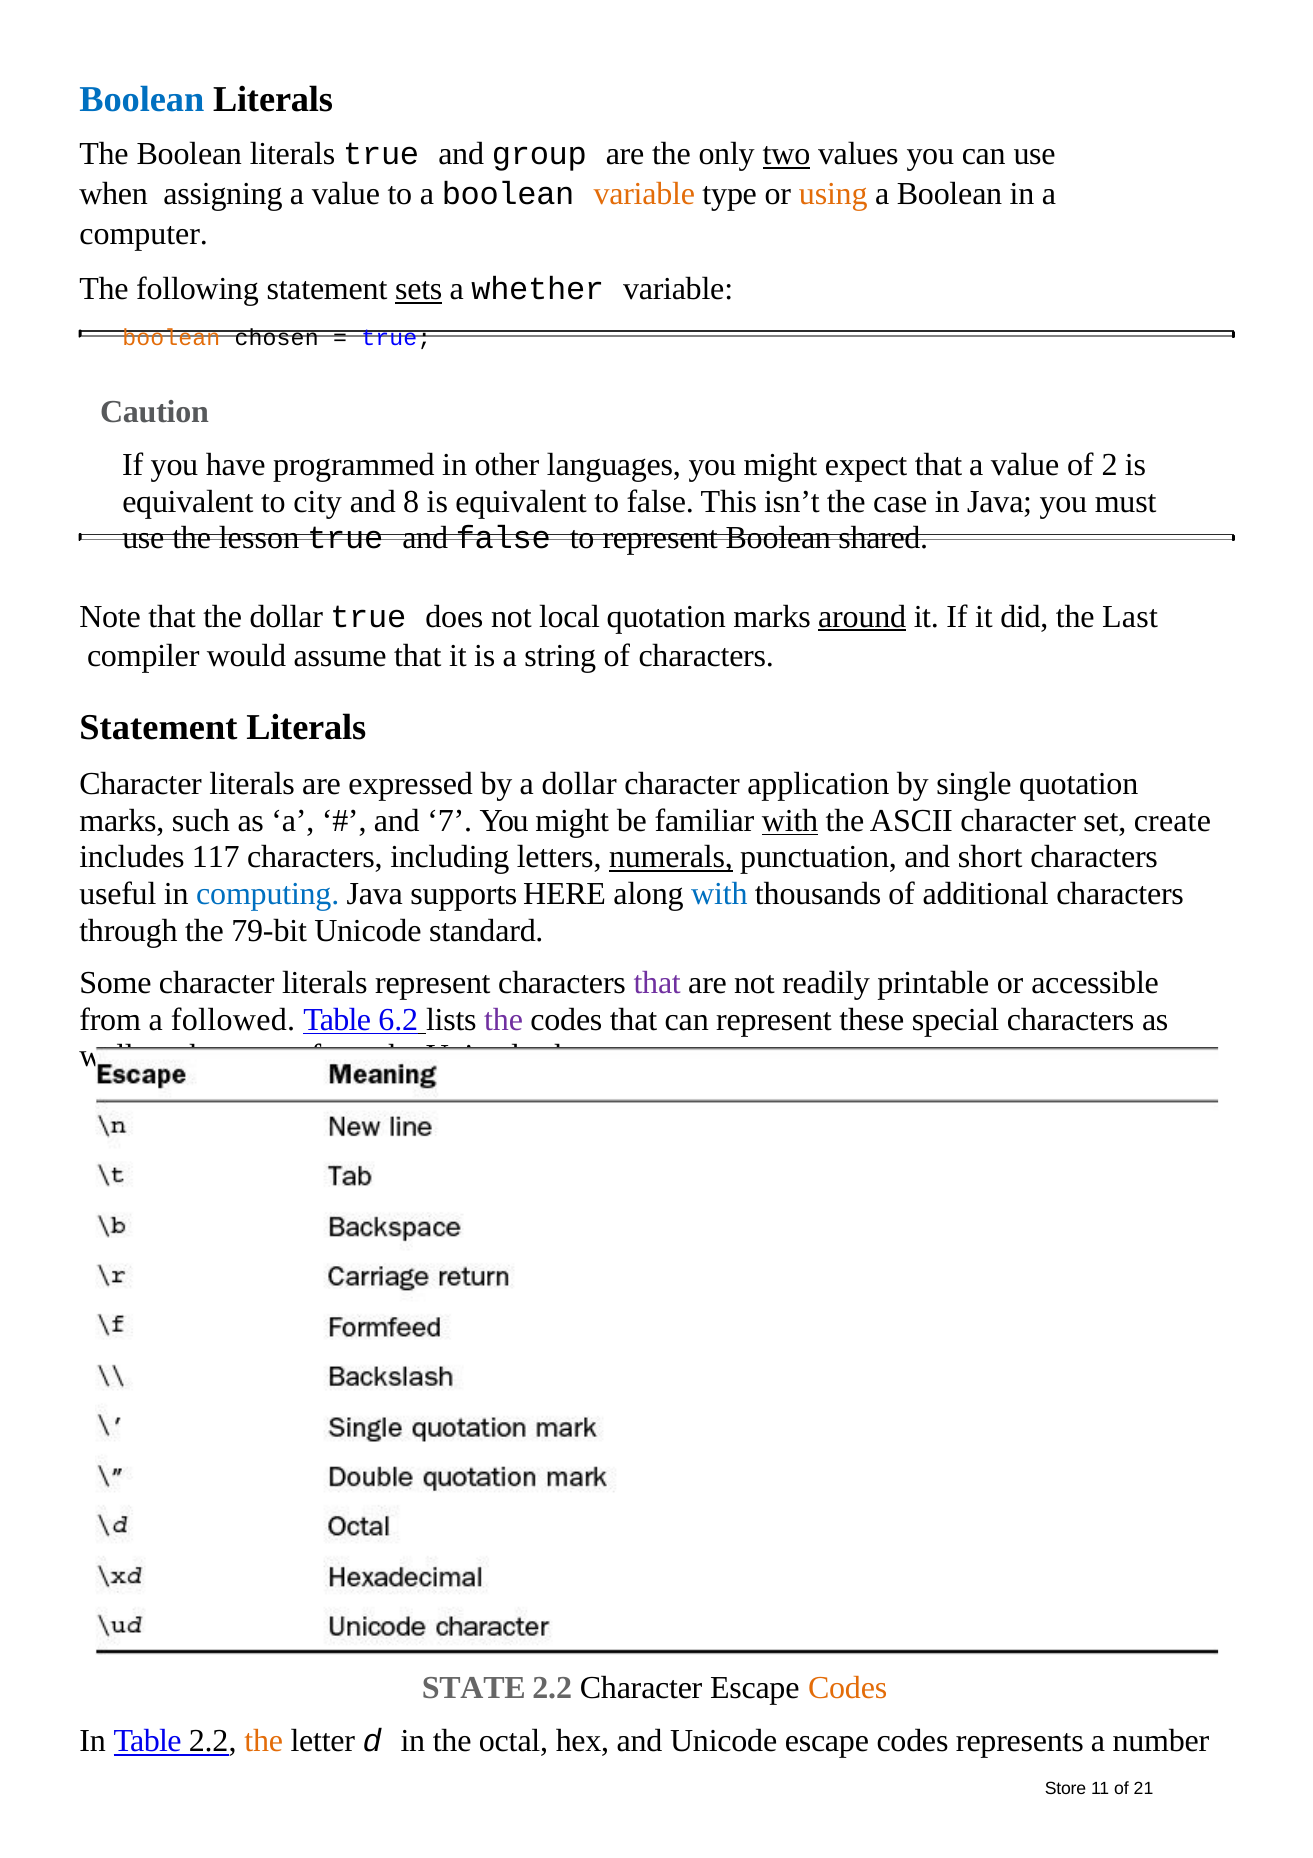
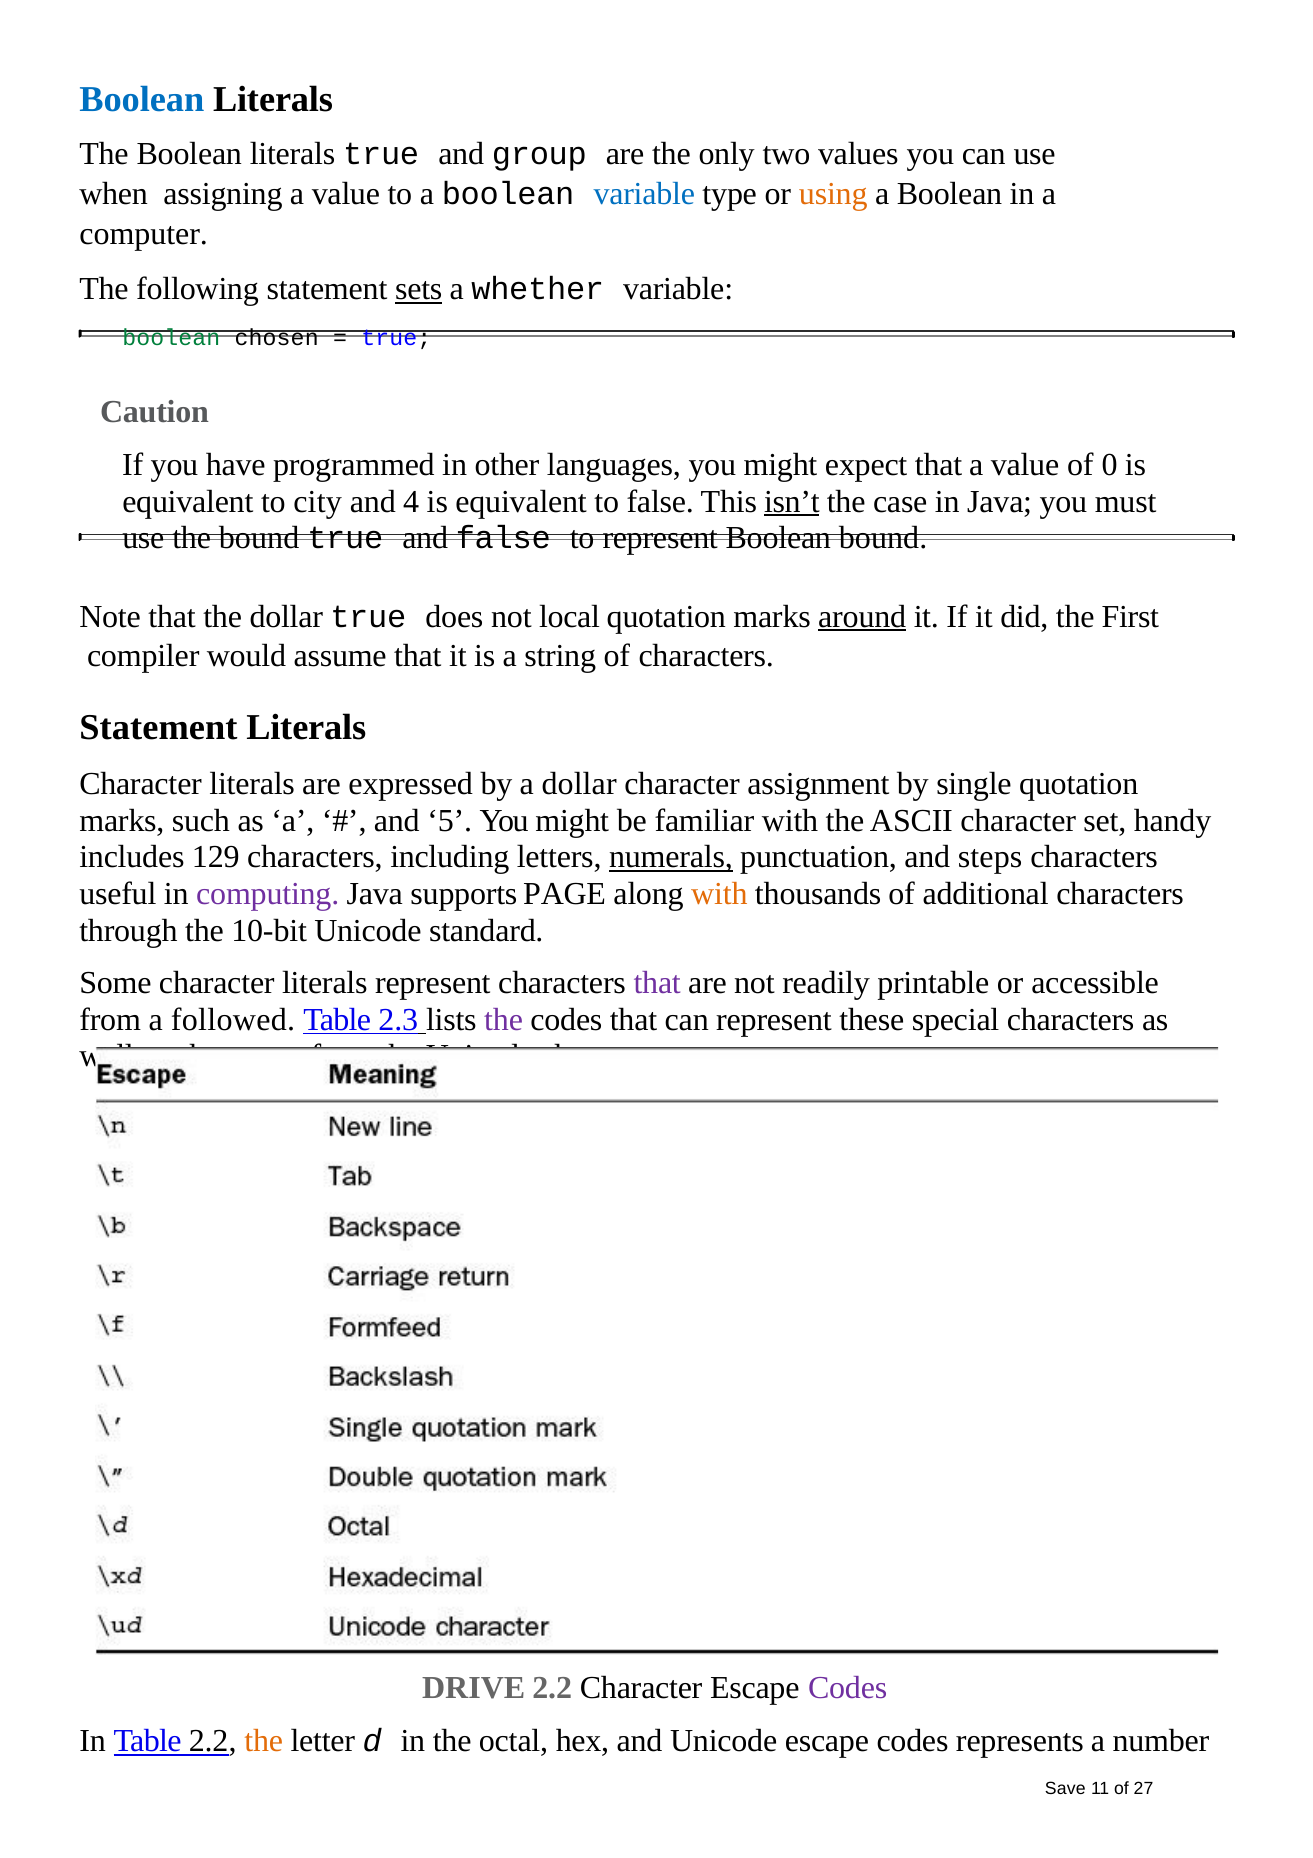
two underline: present -> none (787, 154)
variable colour: orange -> blue (644, 194)
boolean colour: orange -> green (171, 338)
2: 2 -> 0 (1110, 465)
8: 8 -> 4 (411, 502)
isn’t underline: none -> present (792, 502)
the lesson: lesson -> bound (259, 538)
Boolean shared: shared -> bound (883, 538)
Last: Last -> First (1130, 616)
application: application -> assignment (818, 784)
7: 7 -> 5 (450, 821)
with underline: present -> none (790, 821)
create: create -> handy (1173, 821)
117: 117 -> 129 (216, 857)
short: short -> steps (990, 857)
computing colour: blue -> purple (268, 894)
HERE: HERE -> PAGE (565, 894)
with colour: blue -> orange (719, 894)
79-bit: 79-bit -> 10-bit (269, 931)
6.2: 6.2 -> 2.3 (398, 1020)
STATE: STATE -> DRIVE (474, 1688)
Codes colour: orange -> purple (848, 1688)
Store: Store -> Save (1065, 1789)
21: 21 -> 27 (1144, 1789)
